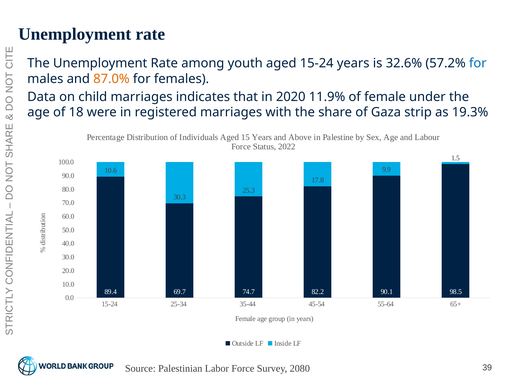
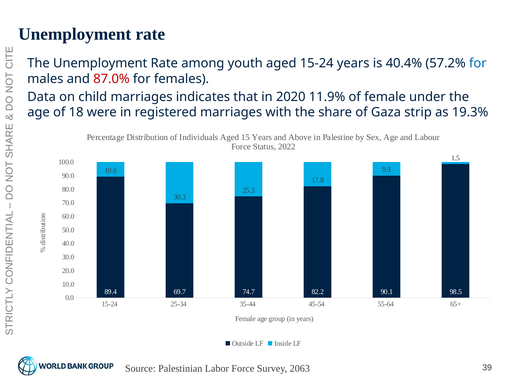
32.6%: 32.6% -> 40.4% (404, 63)
87.0% colour: orange -> red (111, 79)
2080: 2080 -> 2063 (300, 368)
